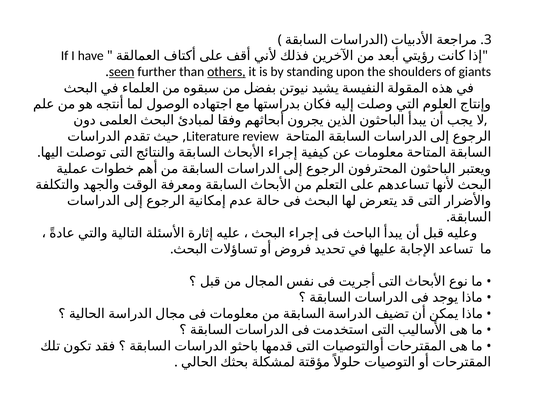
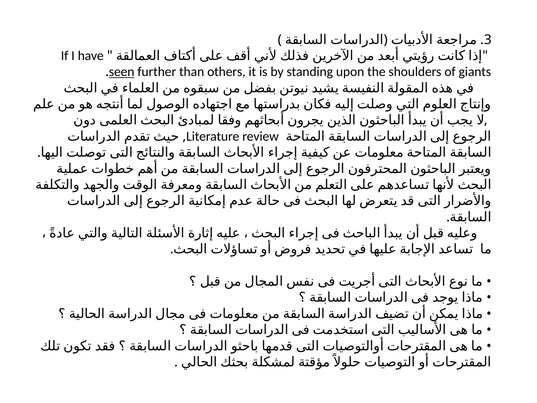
others underline: present -> none (226, 72)
